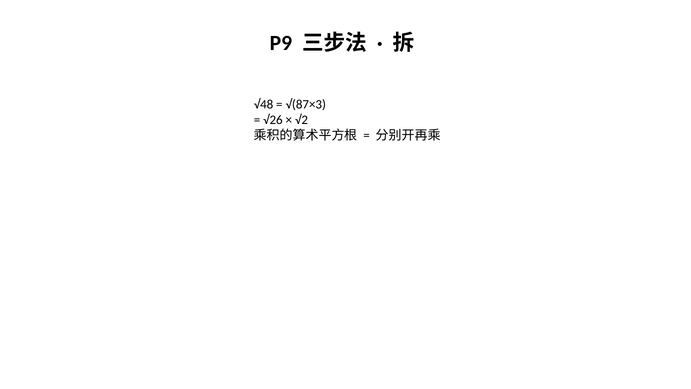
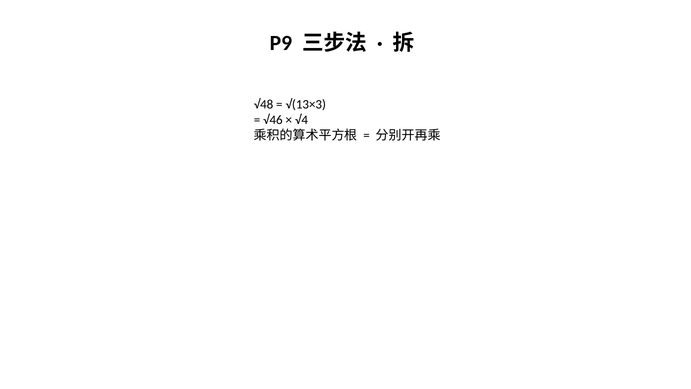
√(87×3: √(87×3 -> √(13×3 (306, 104)
√26: √26 -> √46 (273, 120)
√2: √2 -> √4 (301, 120)
